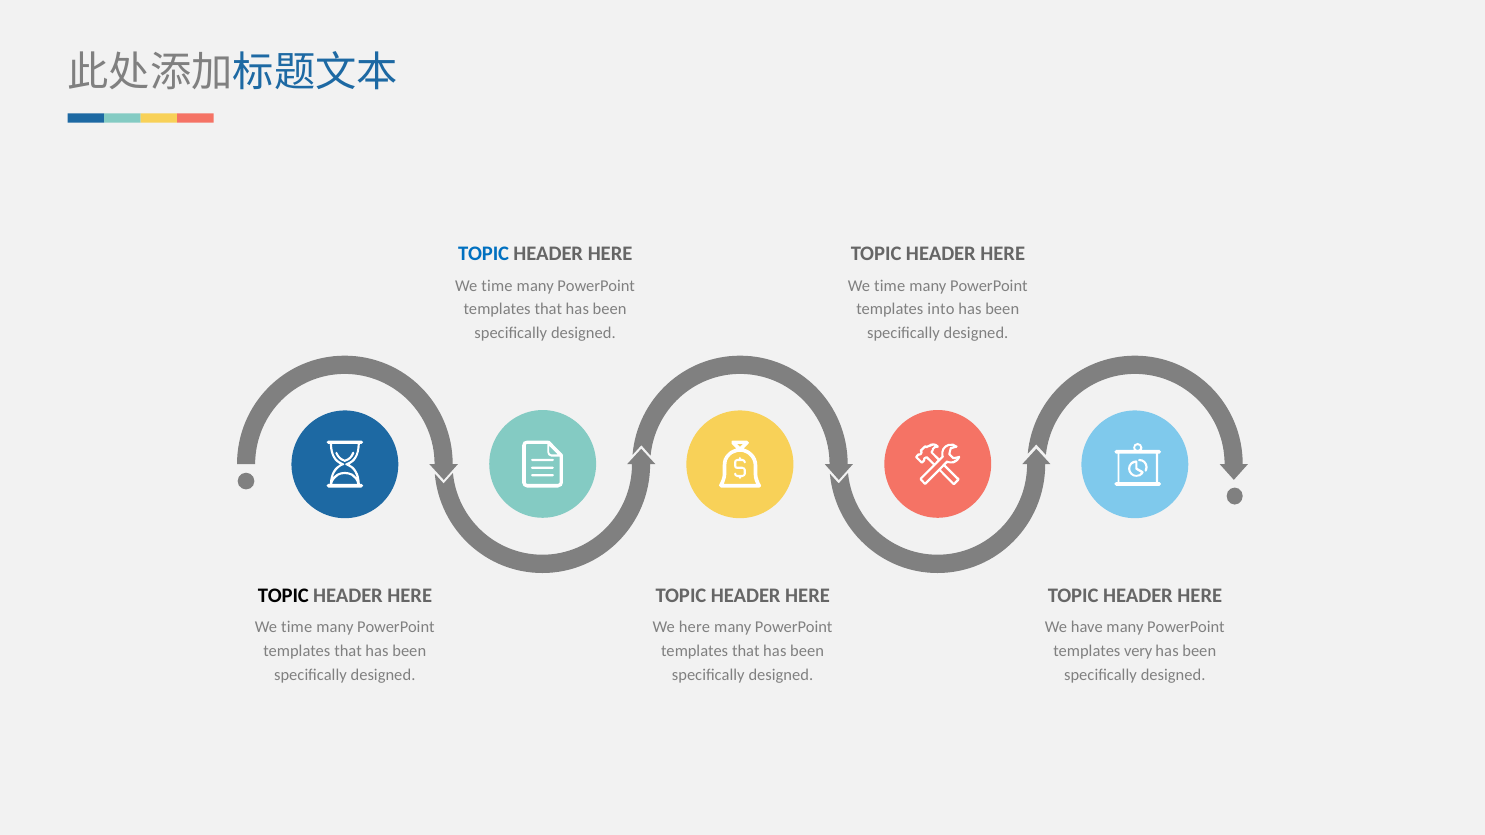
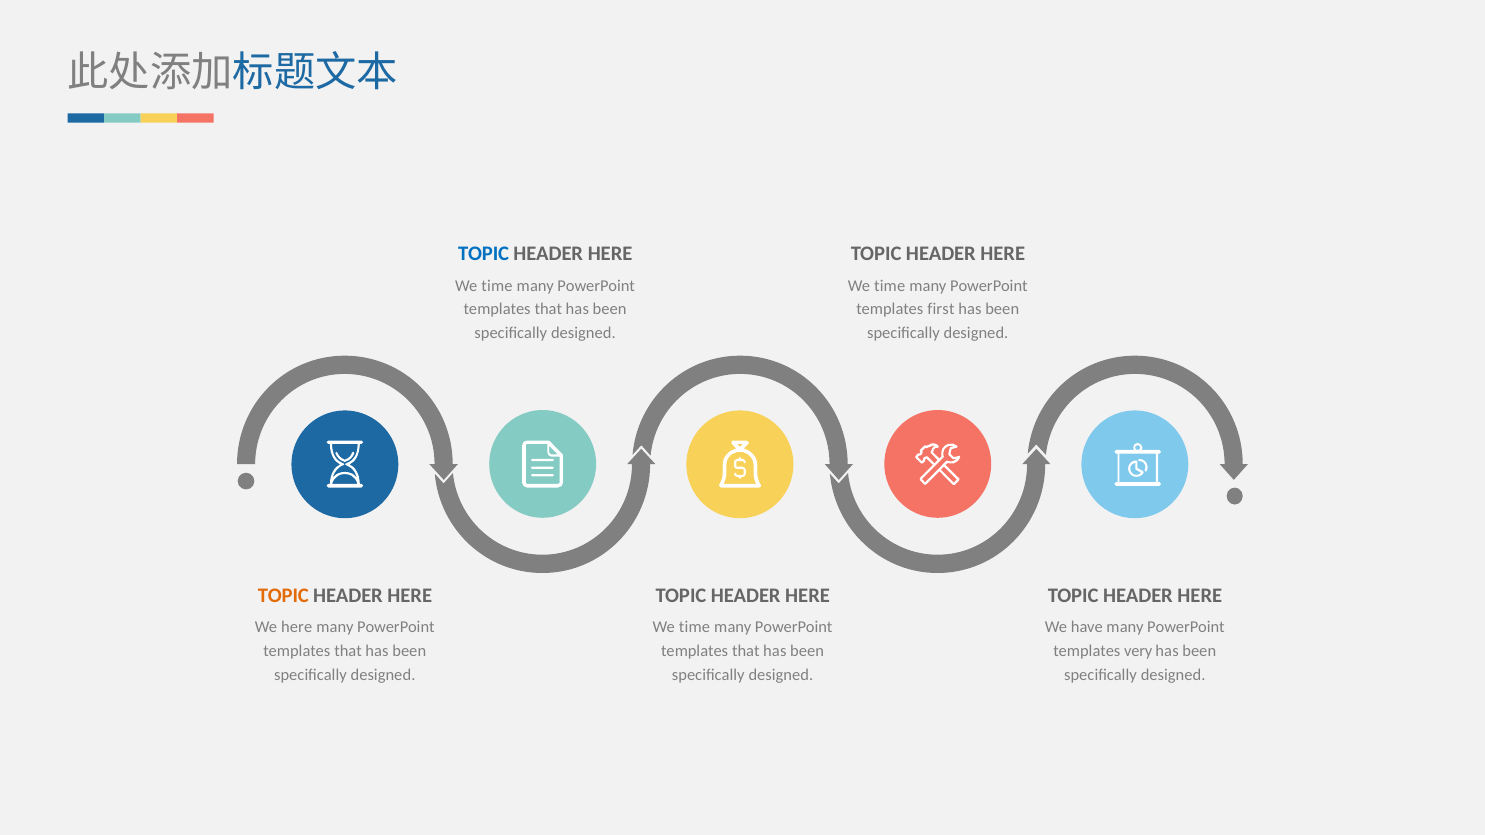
into: into -> first (941, 310)
TOPIC colour: black -> orange (283, 595)
time: time -> here (297, 628)
here: here -> time (694, 628)
